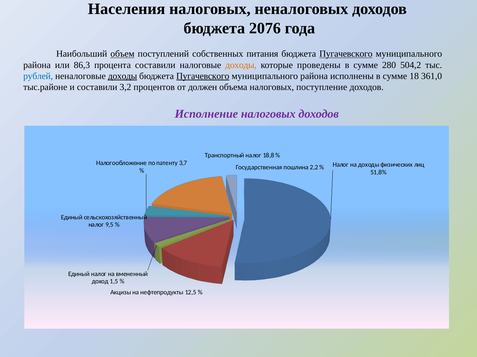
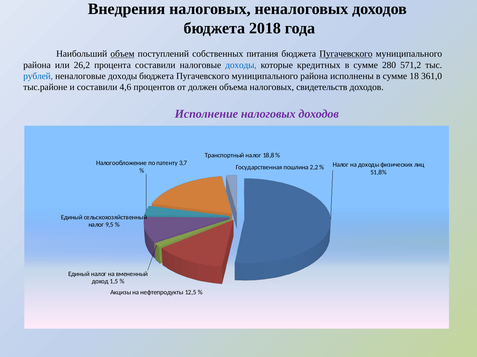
Населения: Населения -> Внедрения (127, 9)
2076: 2076 -> 2018 (265, 28)
86,3: 86,3 -> 26,2 (82, 65)
доходы colour: orange -> blue (241, 65)
проведены: проведены -> кредитных (319, 65)
504,2: 504,2 -> 571,2 (411, 65)
доходы underline: present -> none (123, 76)
Пугачевского underline: present -> none (203, 76)
3,2: 3,2 -> 4,6 (125, 87)
поступление: поступление -> свидетельств (322, 87)
